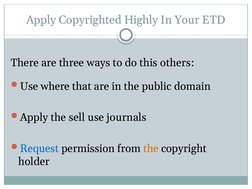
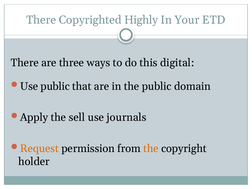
Apply: Apply -> There (41, 20)
others: others -> digital (177, 63)
Use where: where -> public (55, 86)
Request colour: blue -> orange (39, 148)
